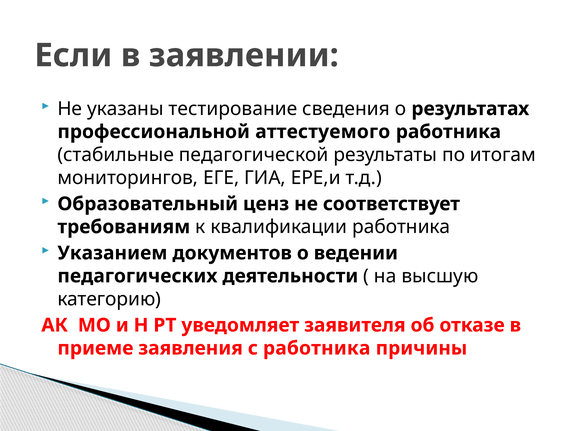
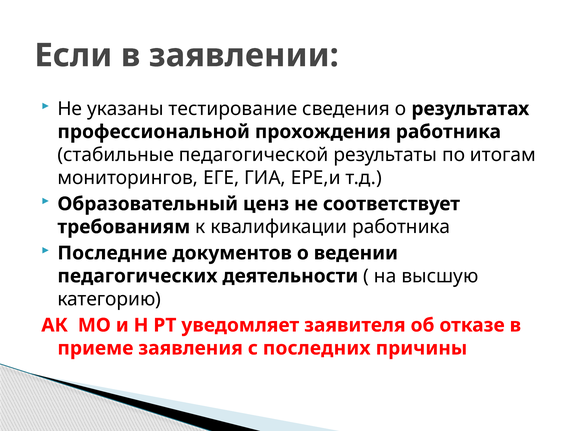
аттестуемого: аттестуемого -> прохождения (323, 132)
Указанием: Указанием -> Последние (112, 253)
с работника: работника -> последних (317, 348)
